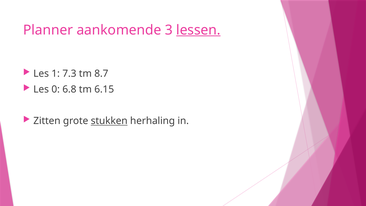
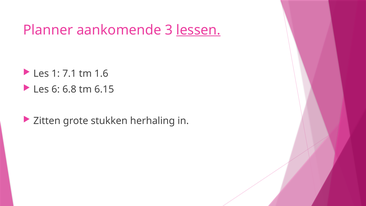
7.3: 7.3 -> 7.1 (69, 74)
8.7: 8.7 -> 1.6 (101, 74)
0: 0 -> 6 (56, 89)
stukken underline: present -> none (109, 121)
